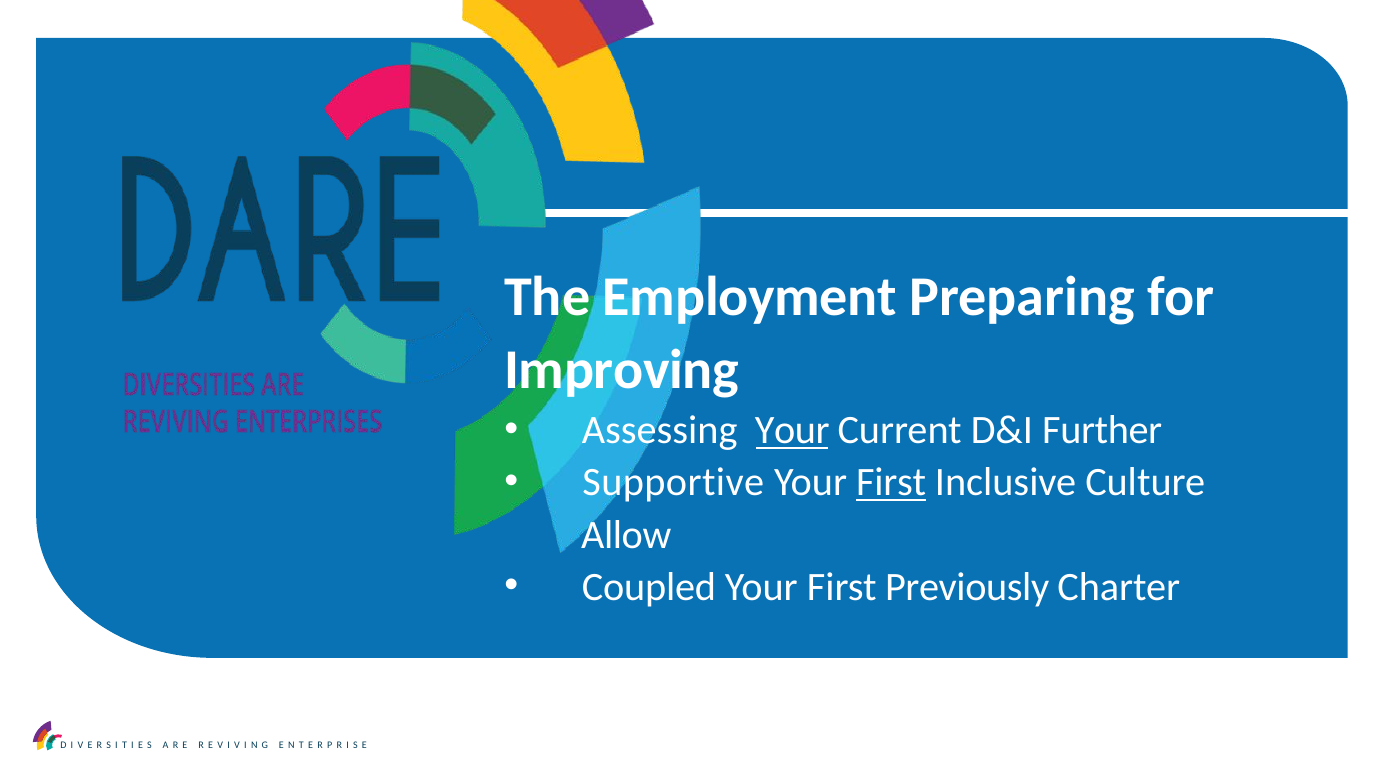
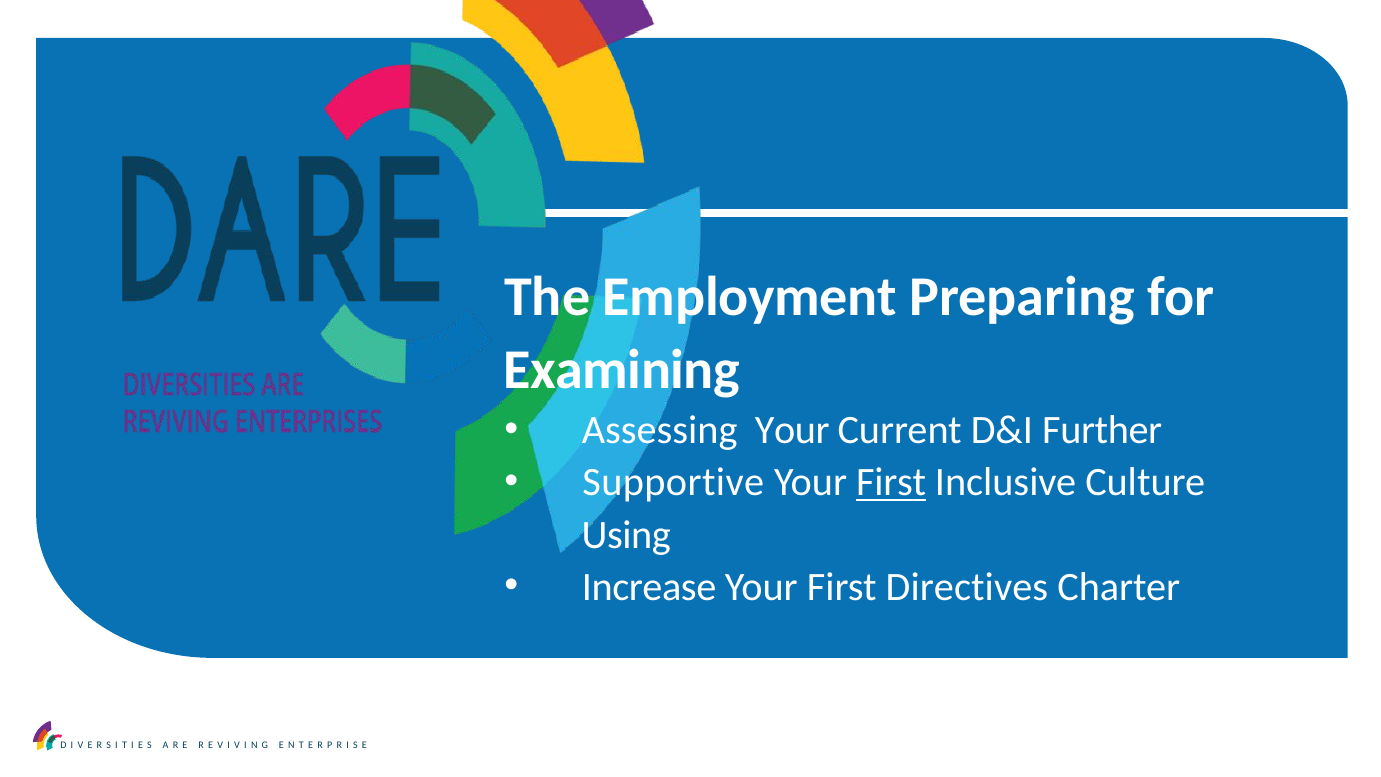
Improving: Improving -> Examining (622, 370)
Your underline: present -> none (792, 430)
Allow: Allow -> Using (626, 535)
Coupled: Coupled -> Increase (649, 587)
Previously: Previously -> Directives (967, 587)
